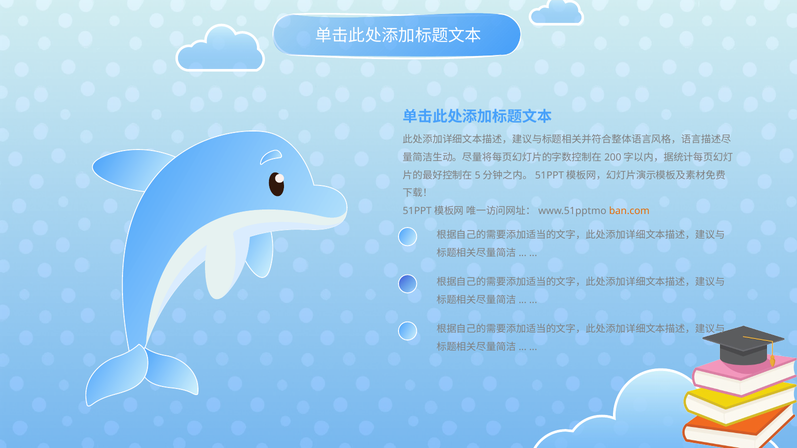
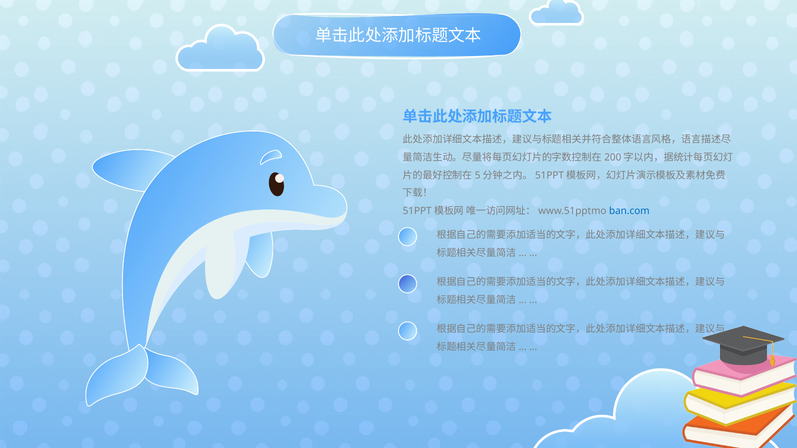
ban.com colour: orange -> blue (629, 211)
